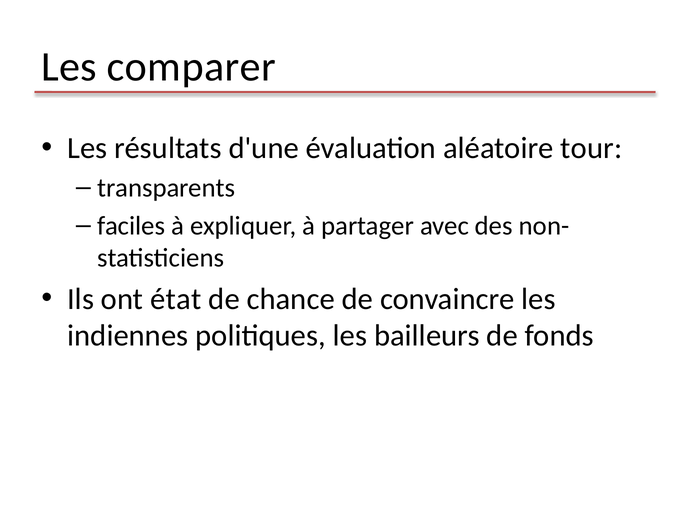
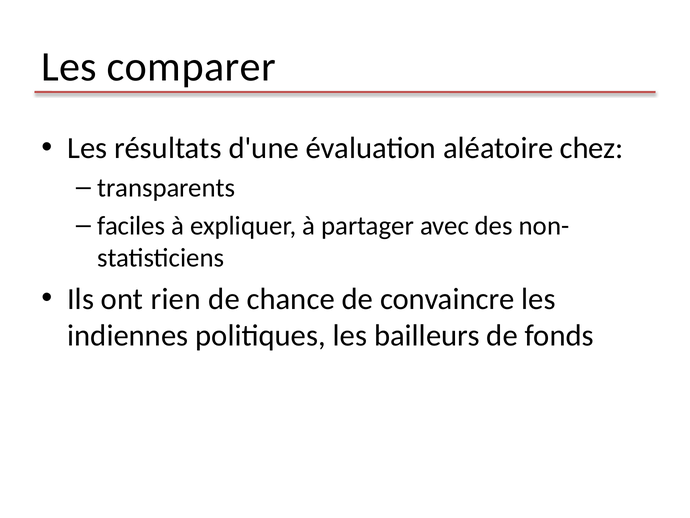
tour: tour -> chez (592, 148)
état: état -> rien (176, 299)
